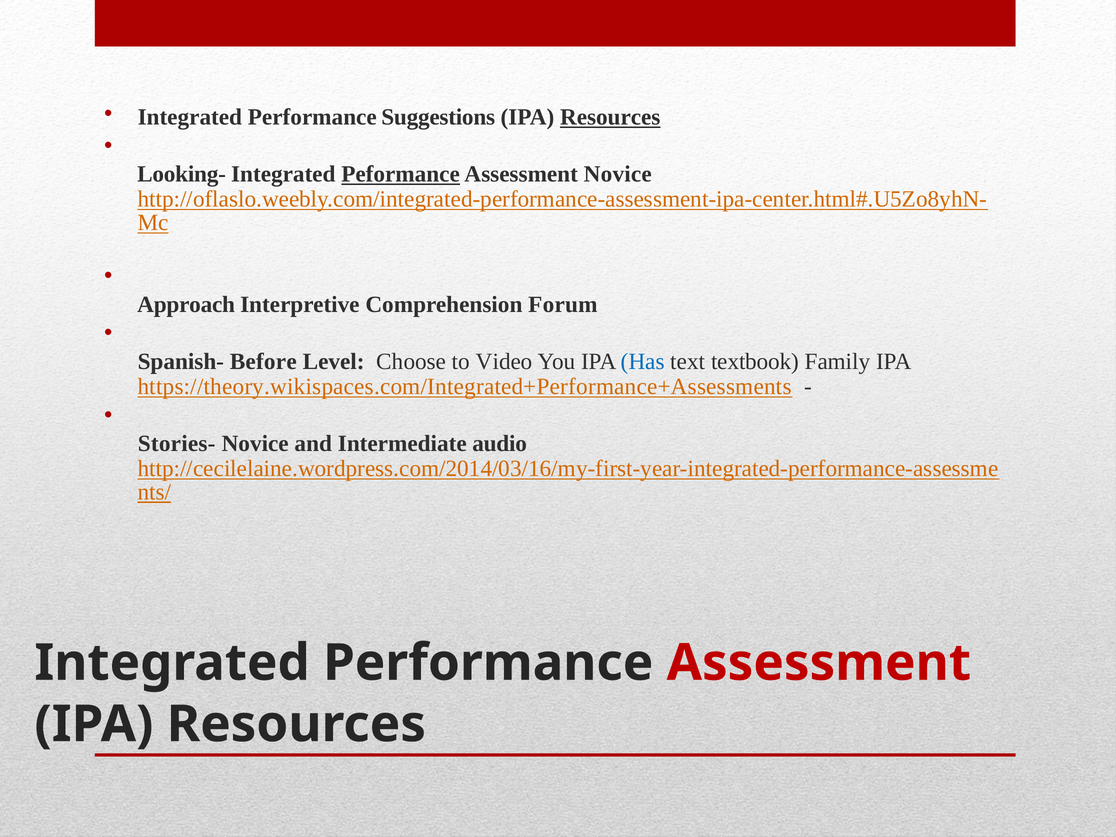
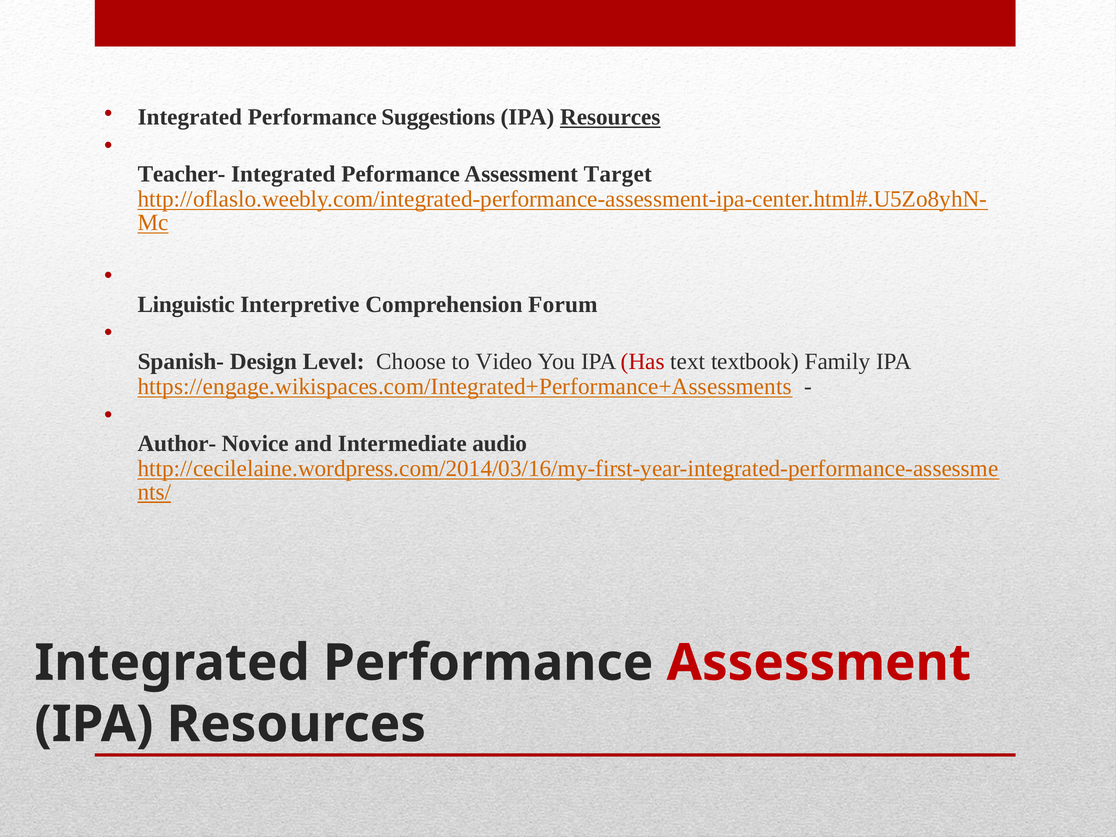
Looking-: Looking- -> Teacher- (182, 174)
Peformance underline: present -> none (401, 174)
Assessment Novice: Novice -> Target (618, 174)
Approach: Approach -> Linguistic (186, 305)
Before: Before -> Design (263, 362)
Has colour: blue -> red (643, 362)
https://theory.wikispaces.com/Integrated+Performance+Assessments: https://theory.wikispaces.com/Integrated+Performance+Assessments -> https://engage.wikispaces.com/Integrated+Performance+Assessments (465, 387)
Stories-: Stories- -> Author- (177, 444)
